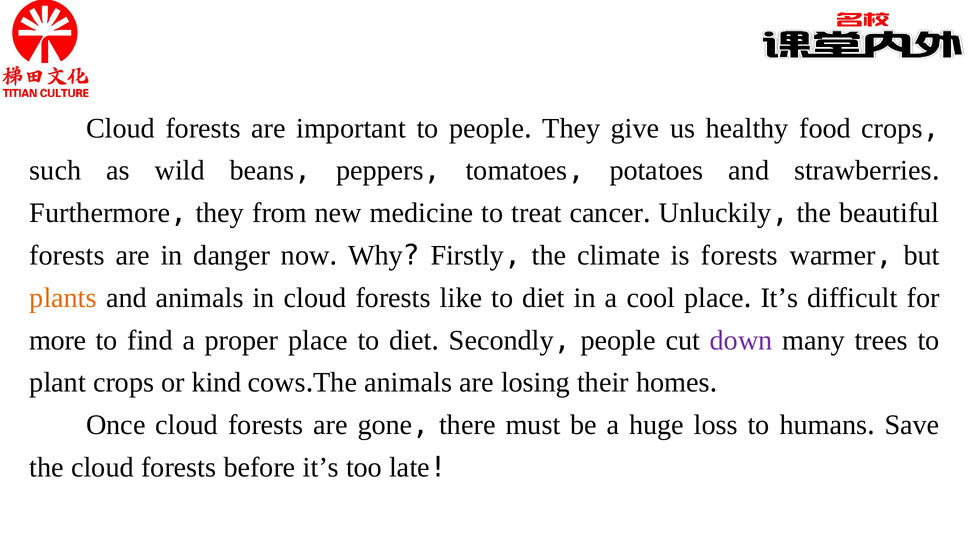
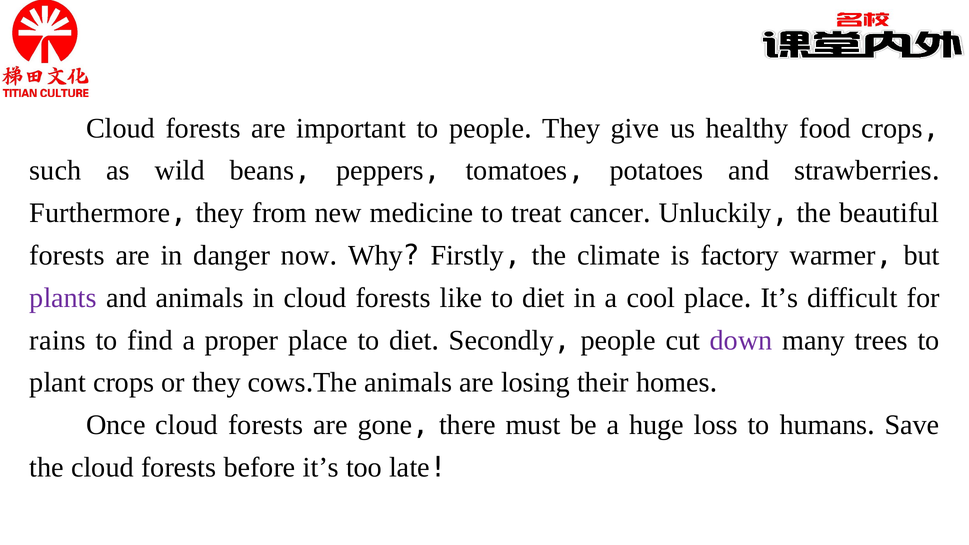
is forests: forests -> factory (740, 255)
plants colour: orange -> purple (63, 298)
more: more -> rains (58, 340)
or kind: kind -> they (216, 383)
